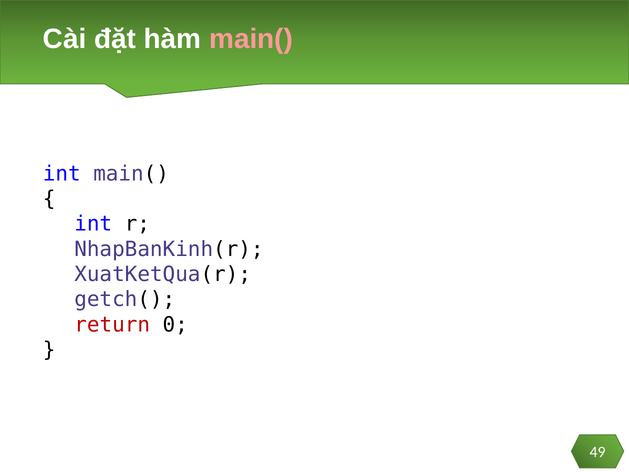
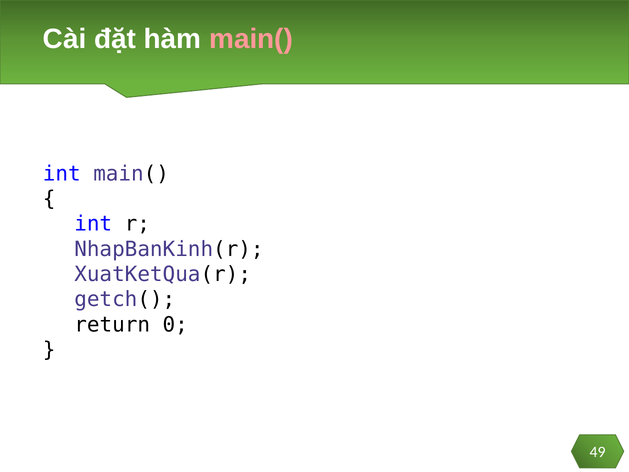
return colour: red -> black (112, 325)
